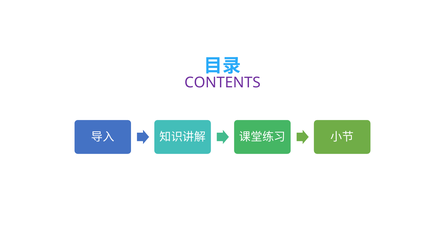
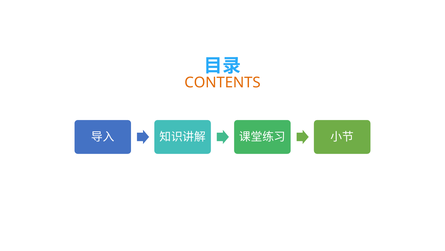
CONTENTS colour: purple -> orange (222, 82)
